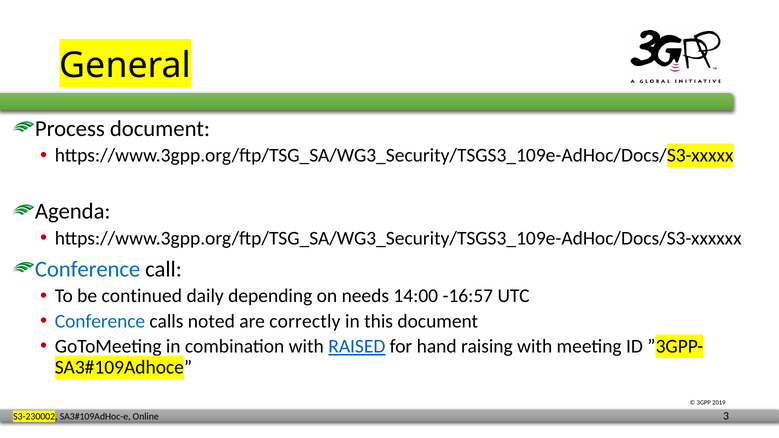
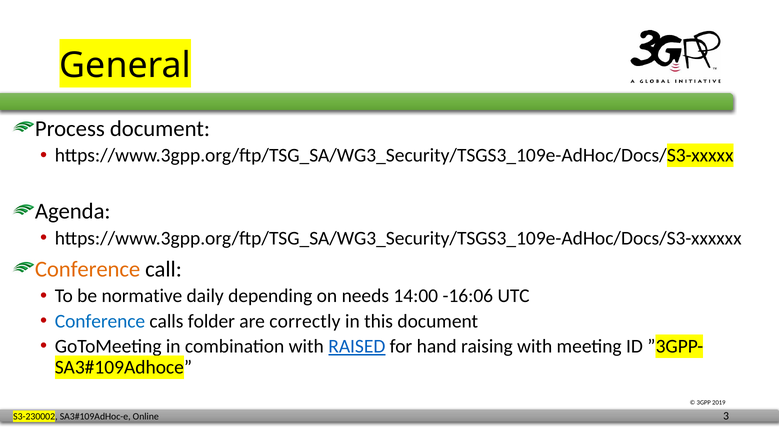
Conference colour: blue -> orange (88, 269)
continued: continued -> normative (142, 296)
-16:57: -16:57 -> -16:06 (468, 296)
noted: noted -> folder (211, 321)
